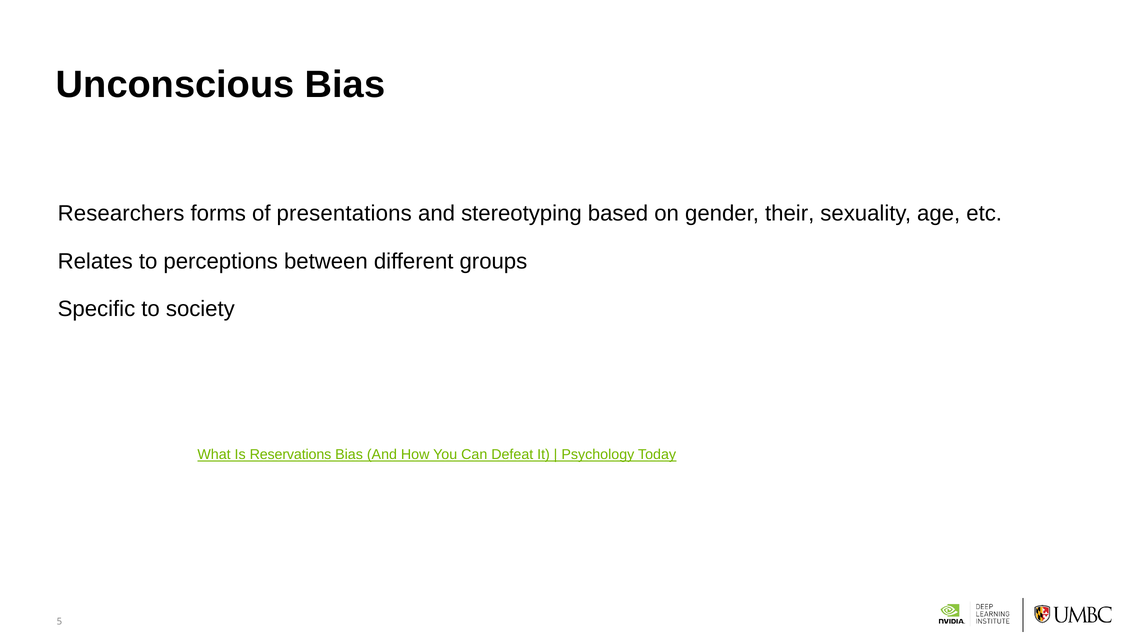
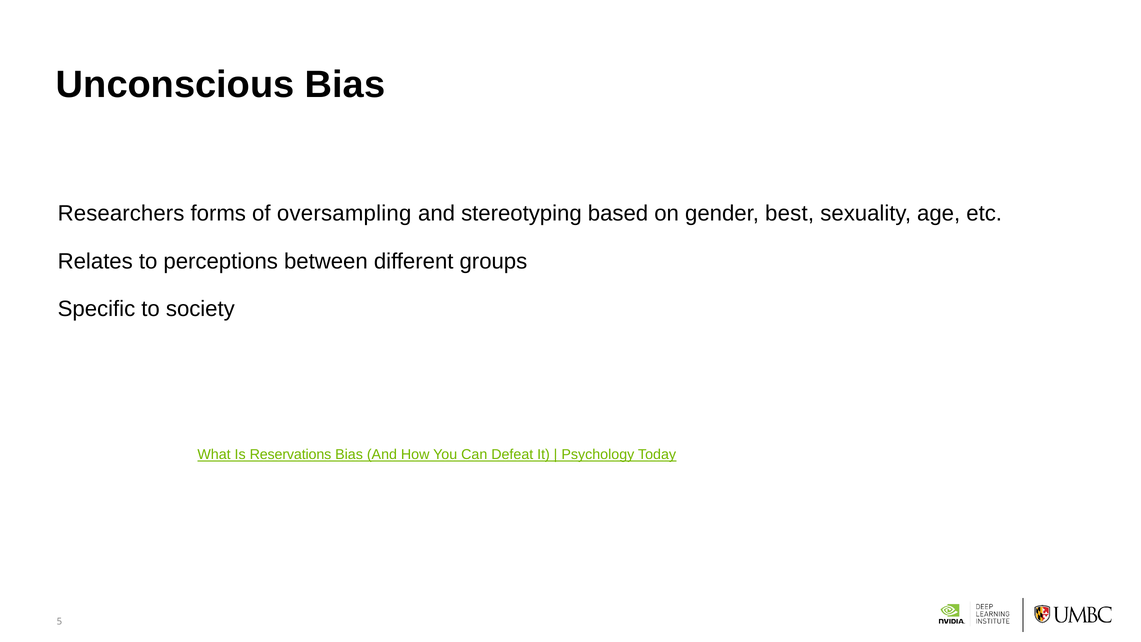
presentations: presentations -> oversampling (344, 213)
their: their -> best (790, 213)
